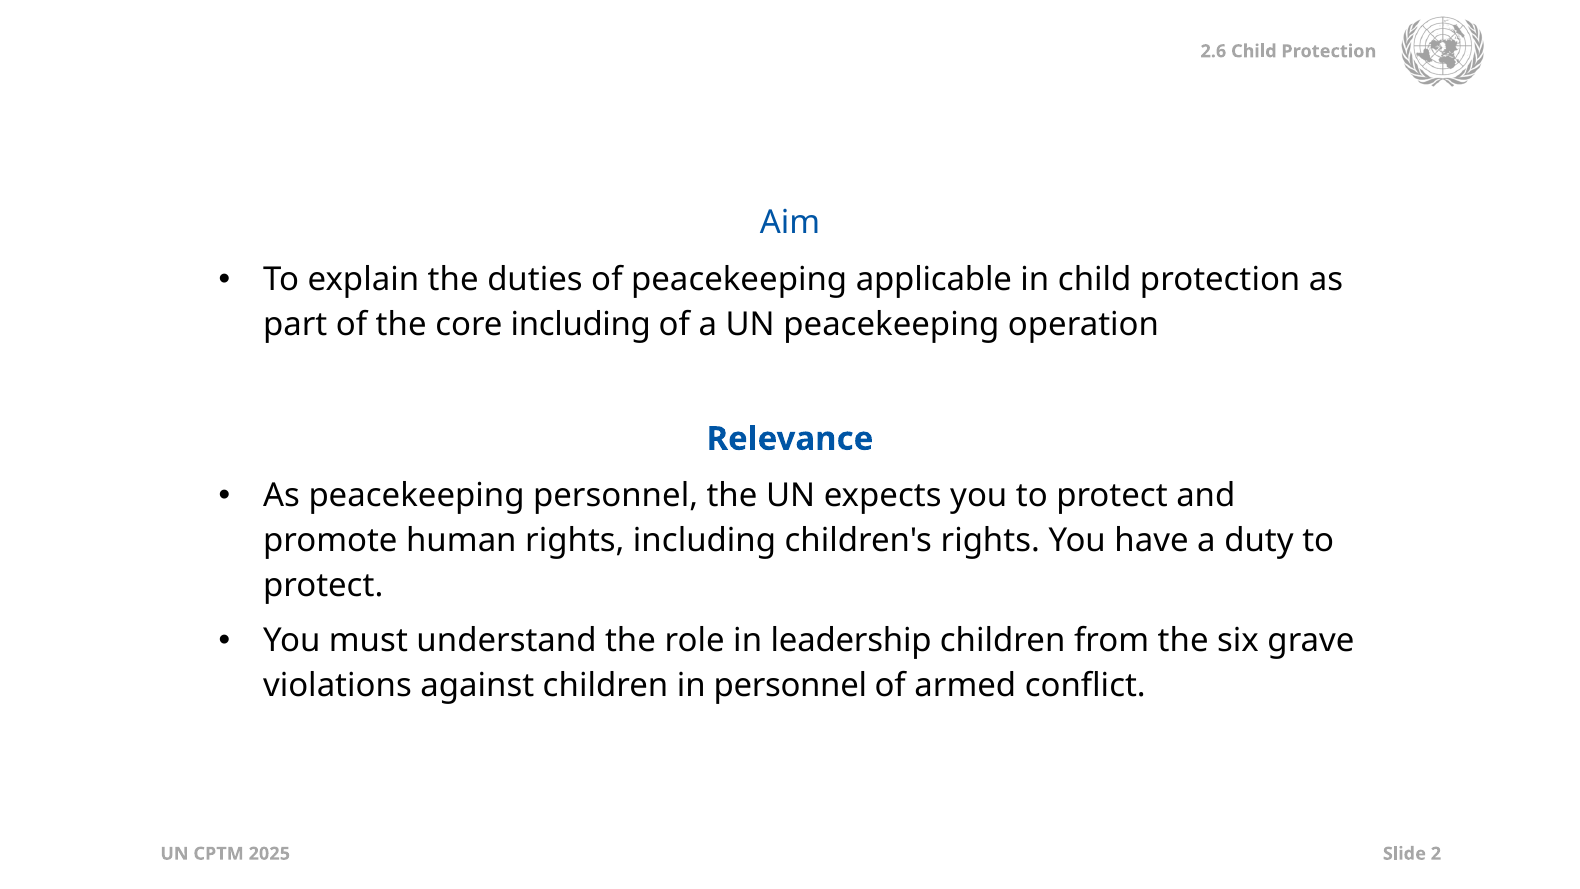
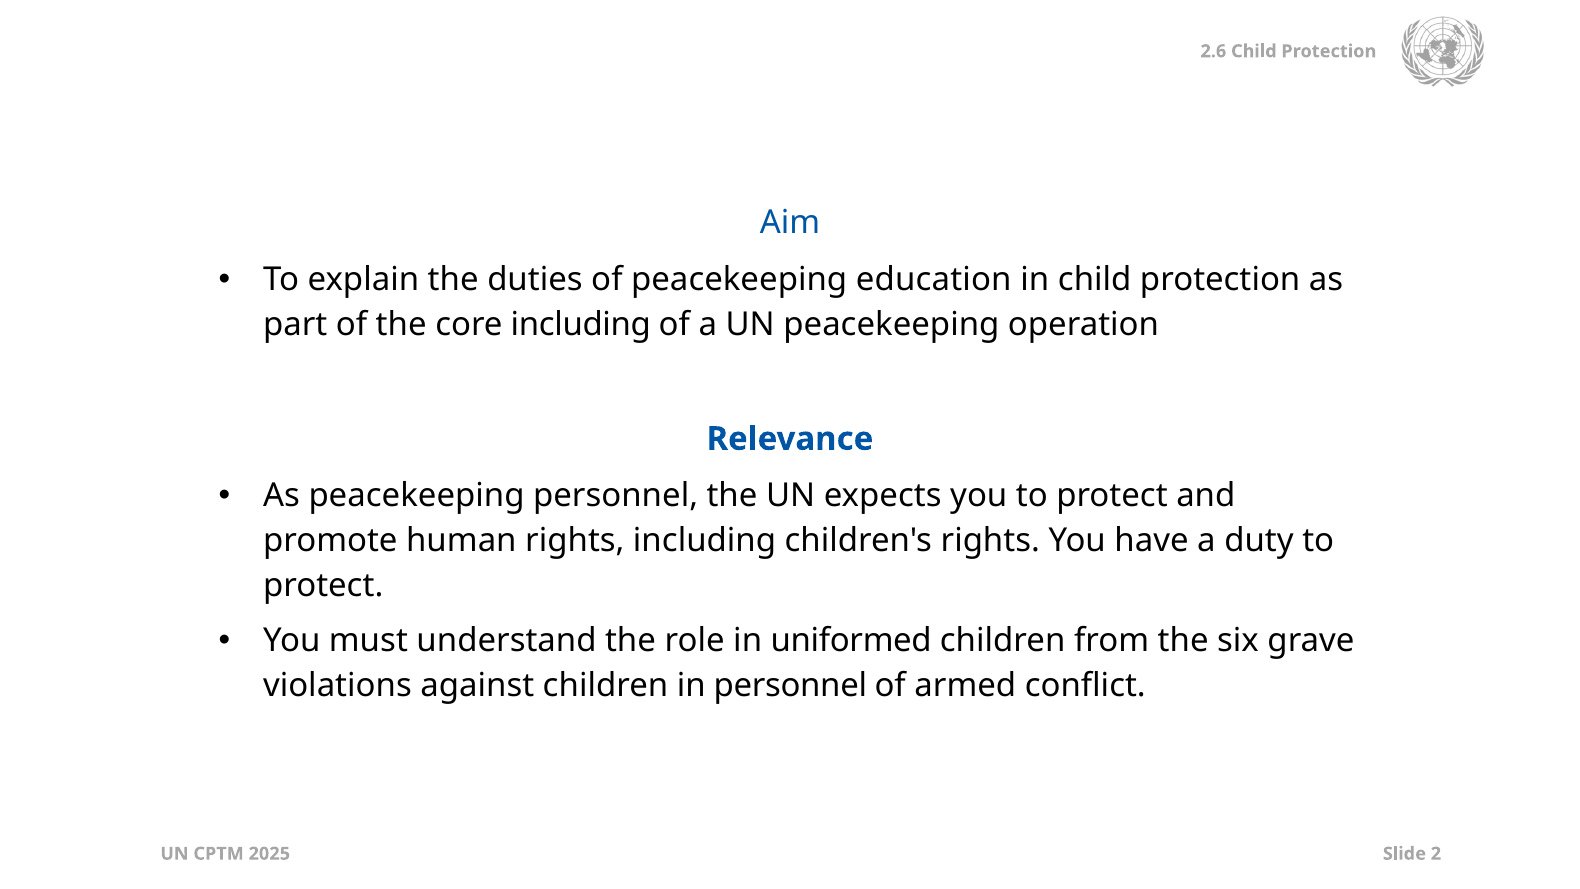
applicable: applicable -> education (934, 280)
leadership: leadership -> uniformed (851, 641)
